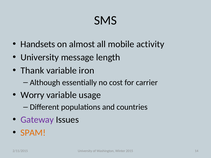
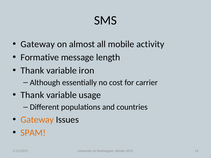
Handsets: Handsets -> Gateway (38, 44)
University: University -> Formative (40, 57)
Worry: Worry -> Thank (32, 95)
Gateway colour: purple -> orange (37, 120)
